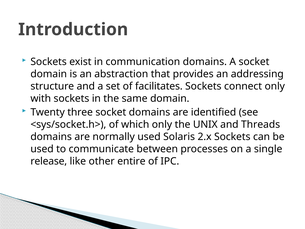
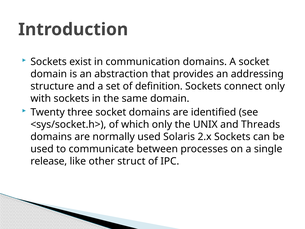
facilitates: facilitates -> definition (159, 86)
entire: entire -> struct (131, 161)
